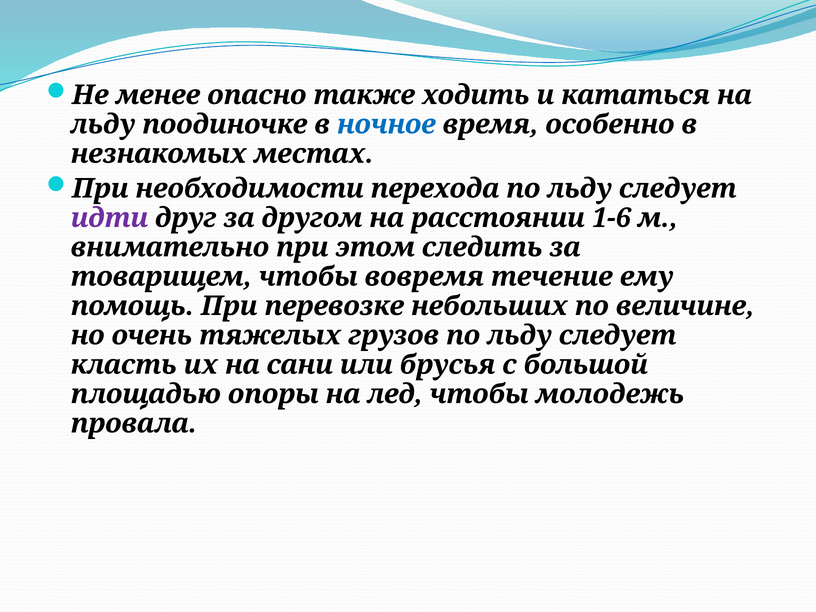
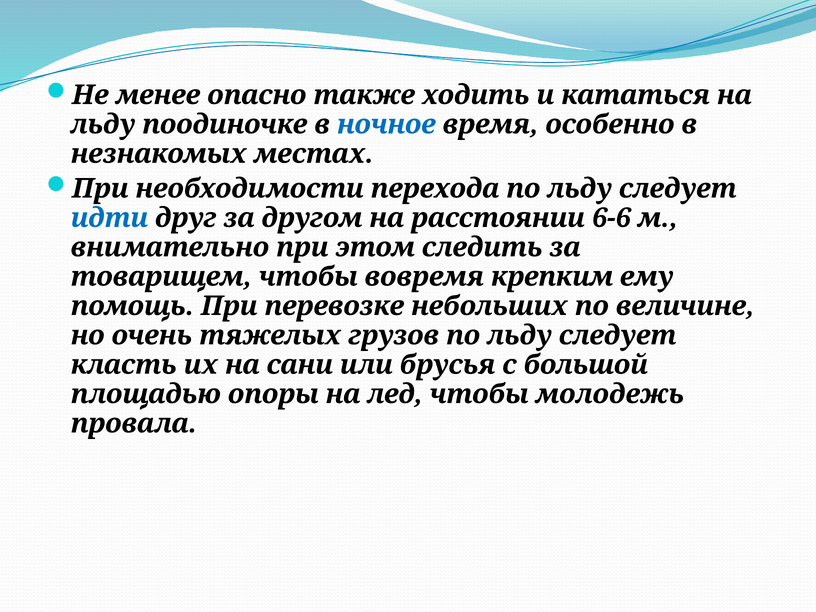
идти colour: purple -> blue (109, 218)
1-6: 1-6 -> 6-6 (611, 218)
течение: течение -> крепким (552, 277)
